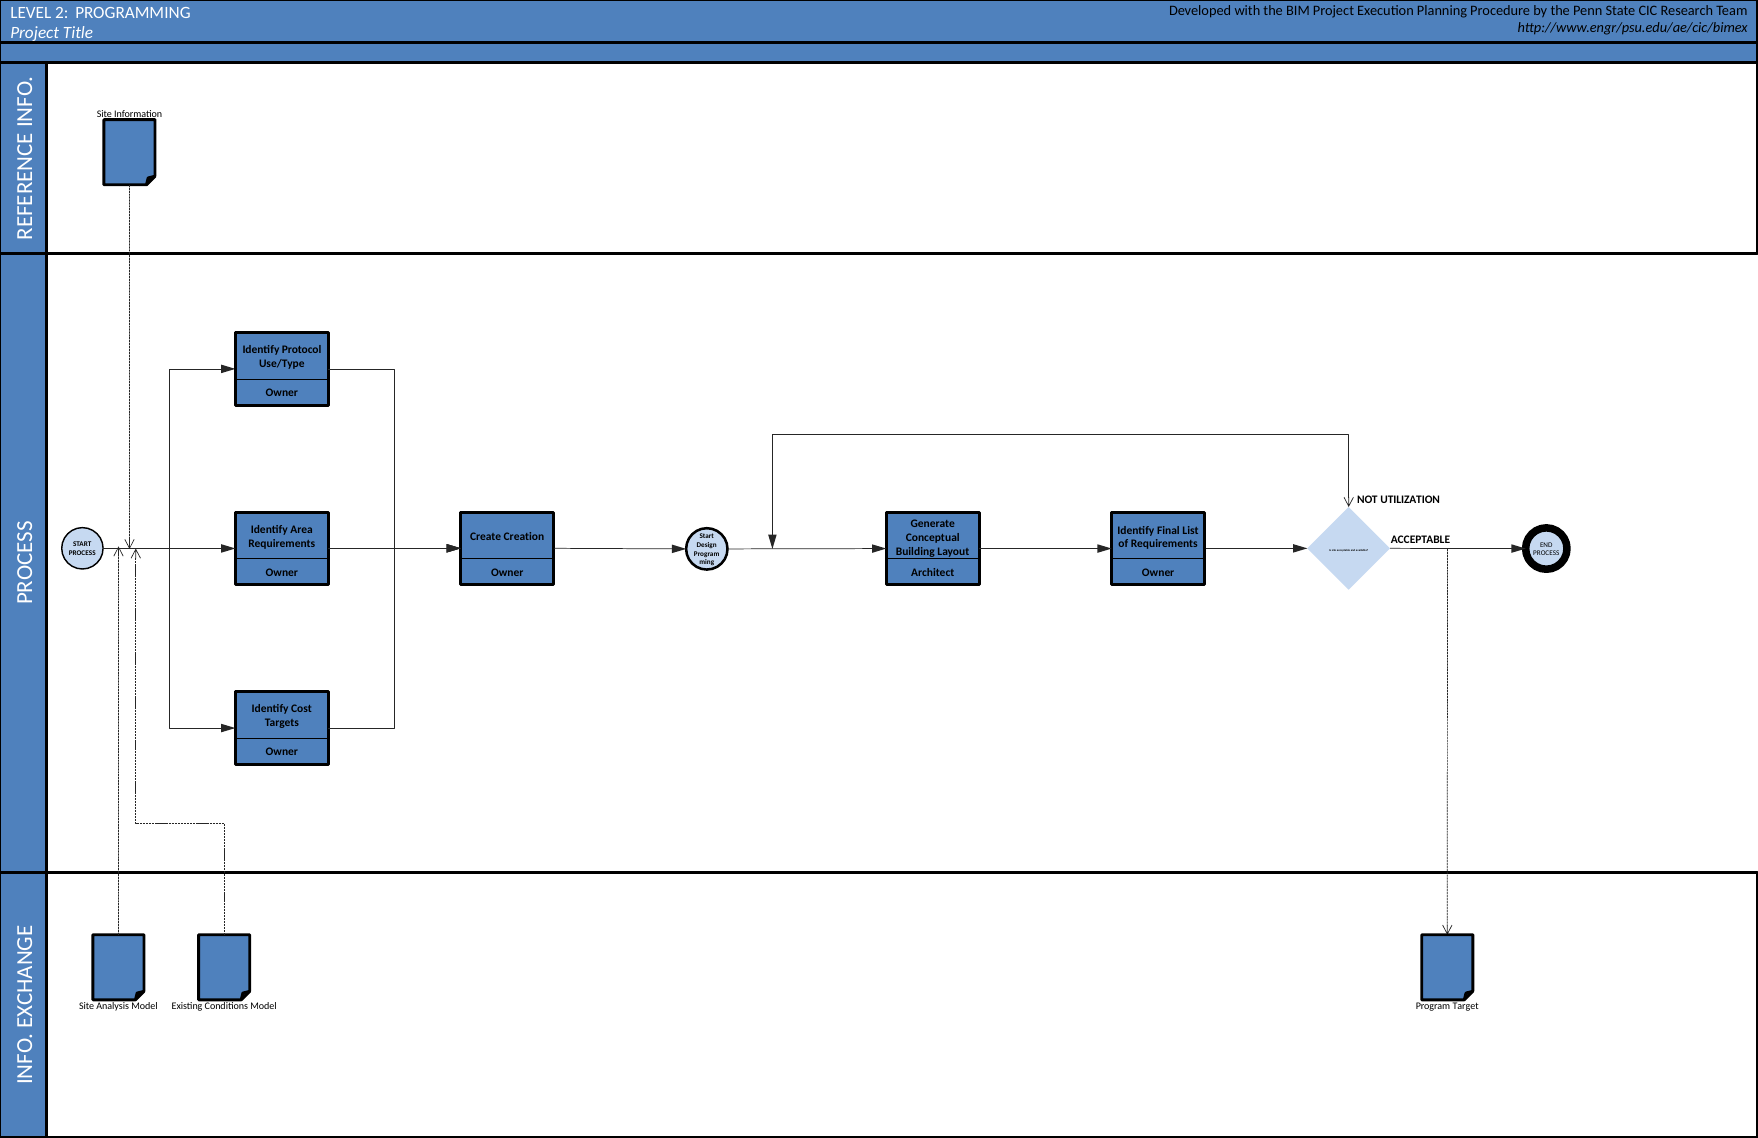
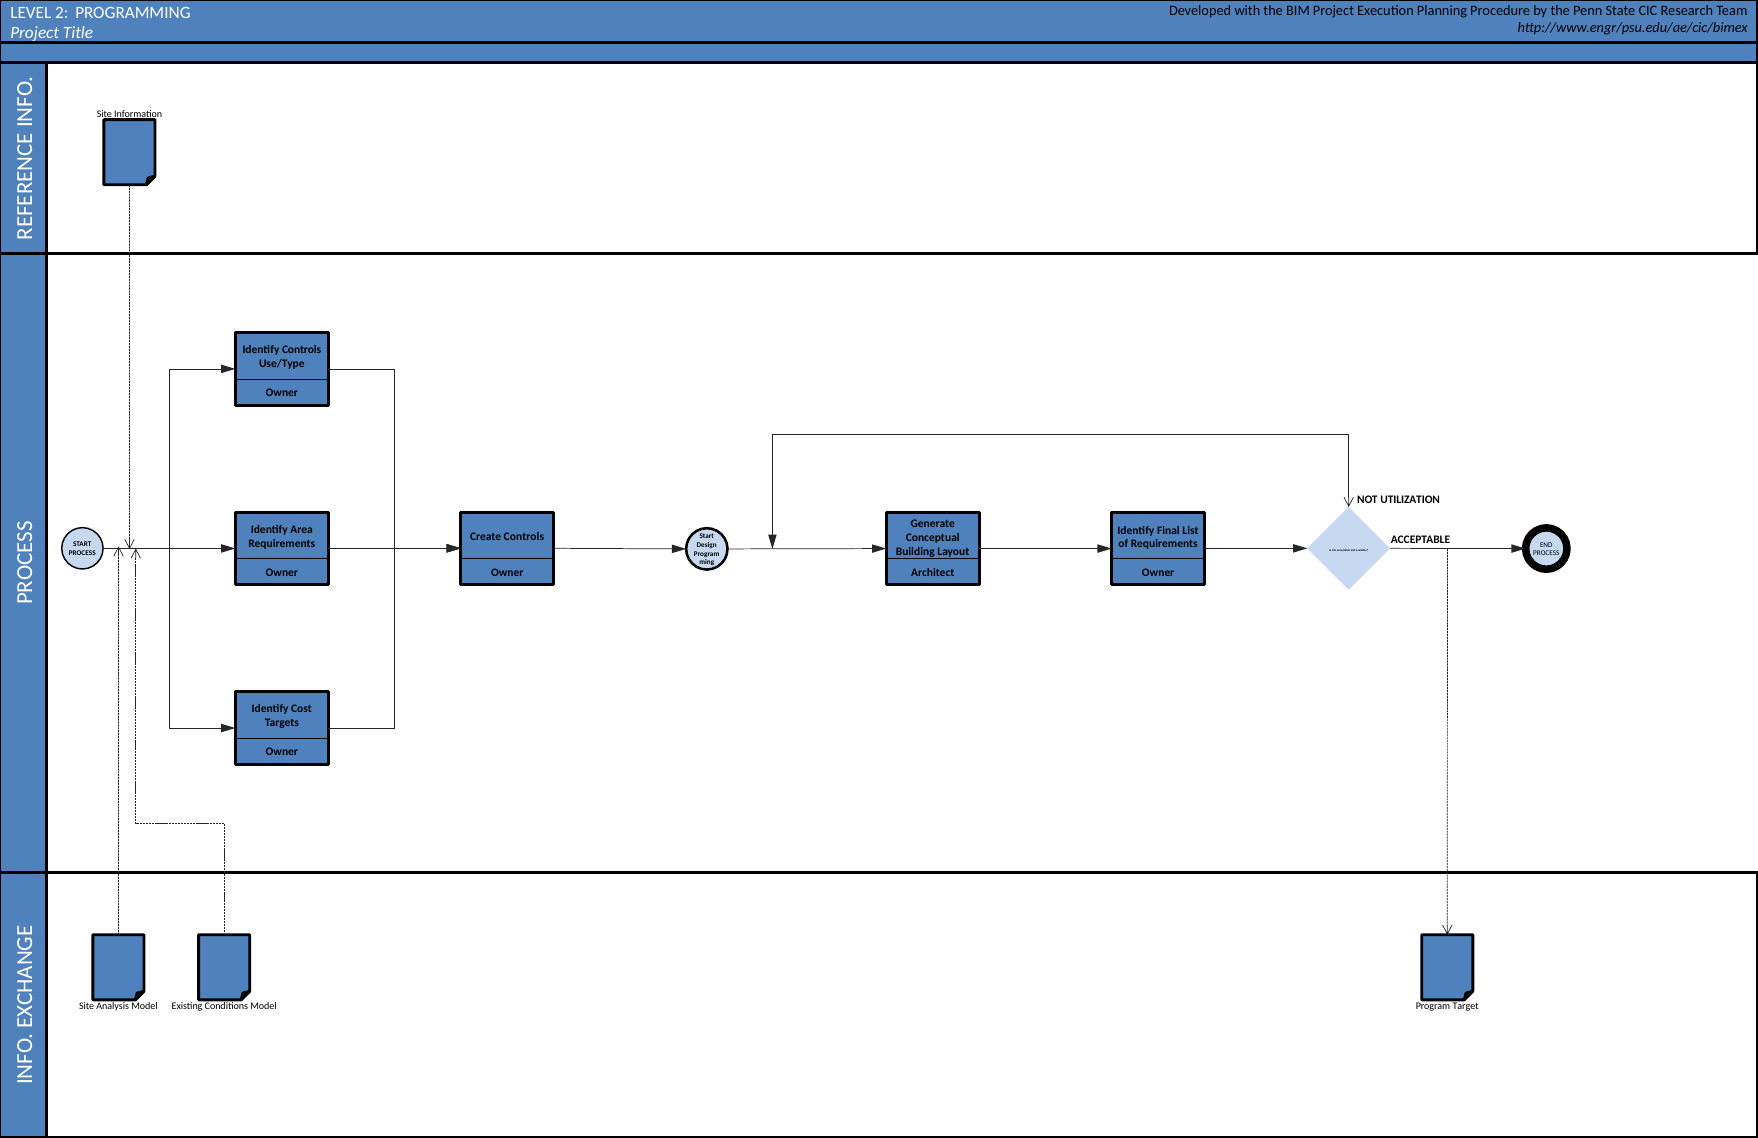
Identify Protocol: Protocol -> Controls (302, 350)
Create Creation: Creation -> Controls (524, 536)
